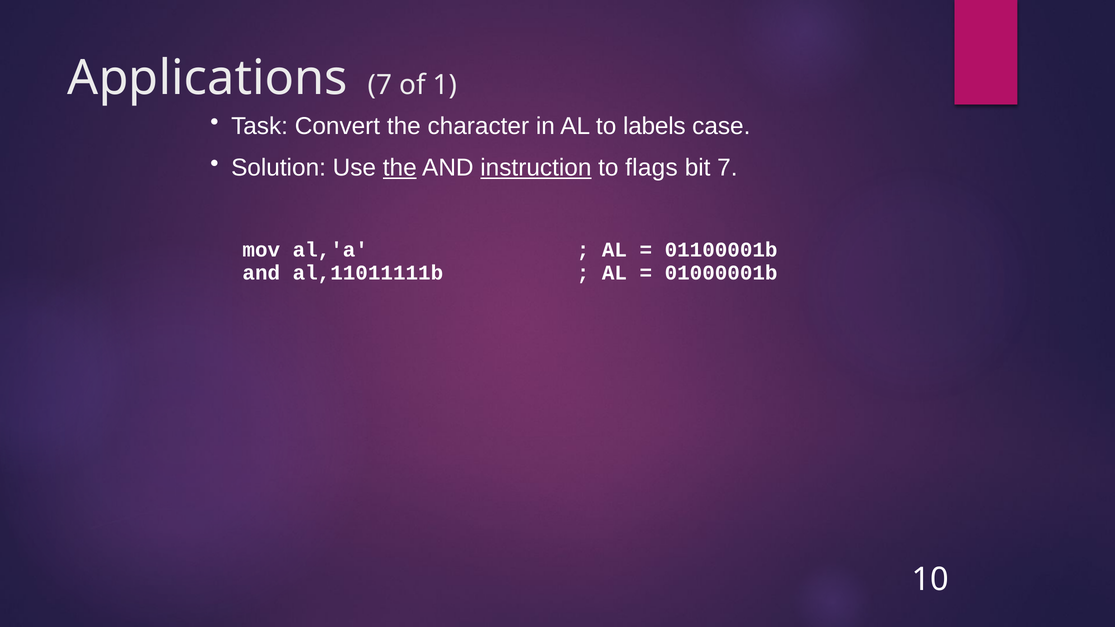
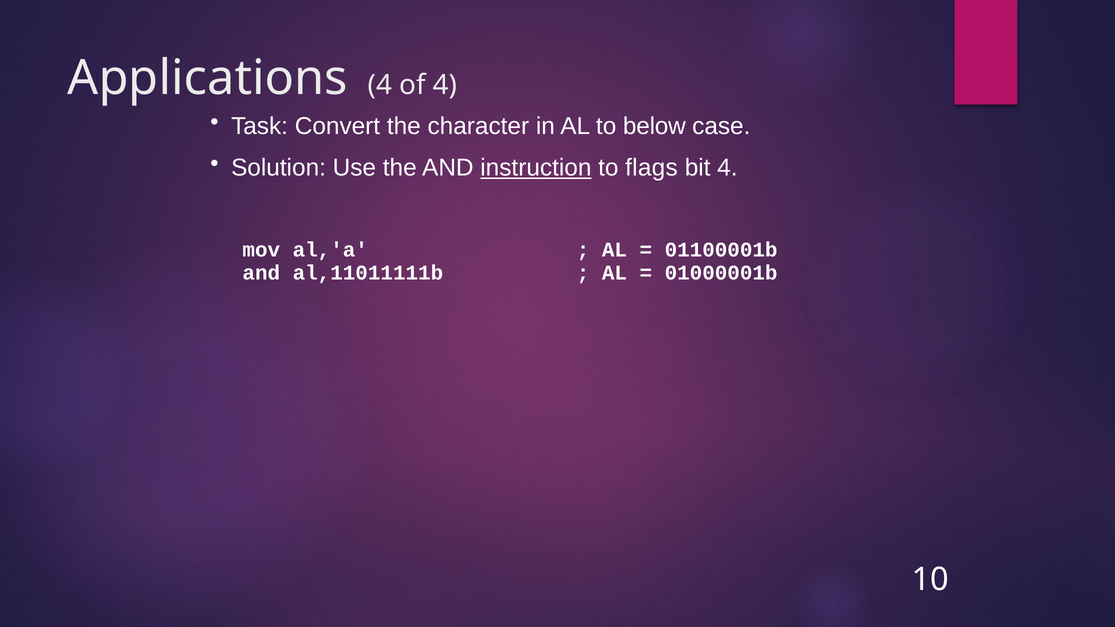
Applications 7: 7 -> 4 (380, 85)
of 1: 1 -> 4 (445, 85)
labels: labels -> below (654, 126)
the underline: present -> none (400, 168)
bit 7: 7 -> 4 (727, 168)
